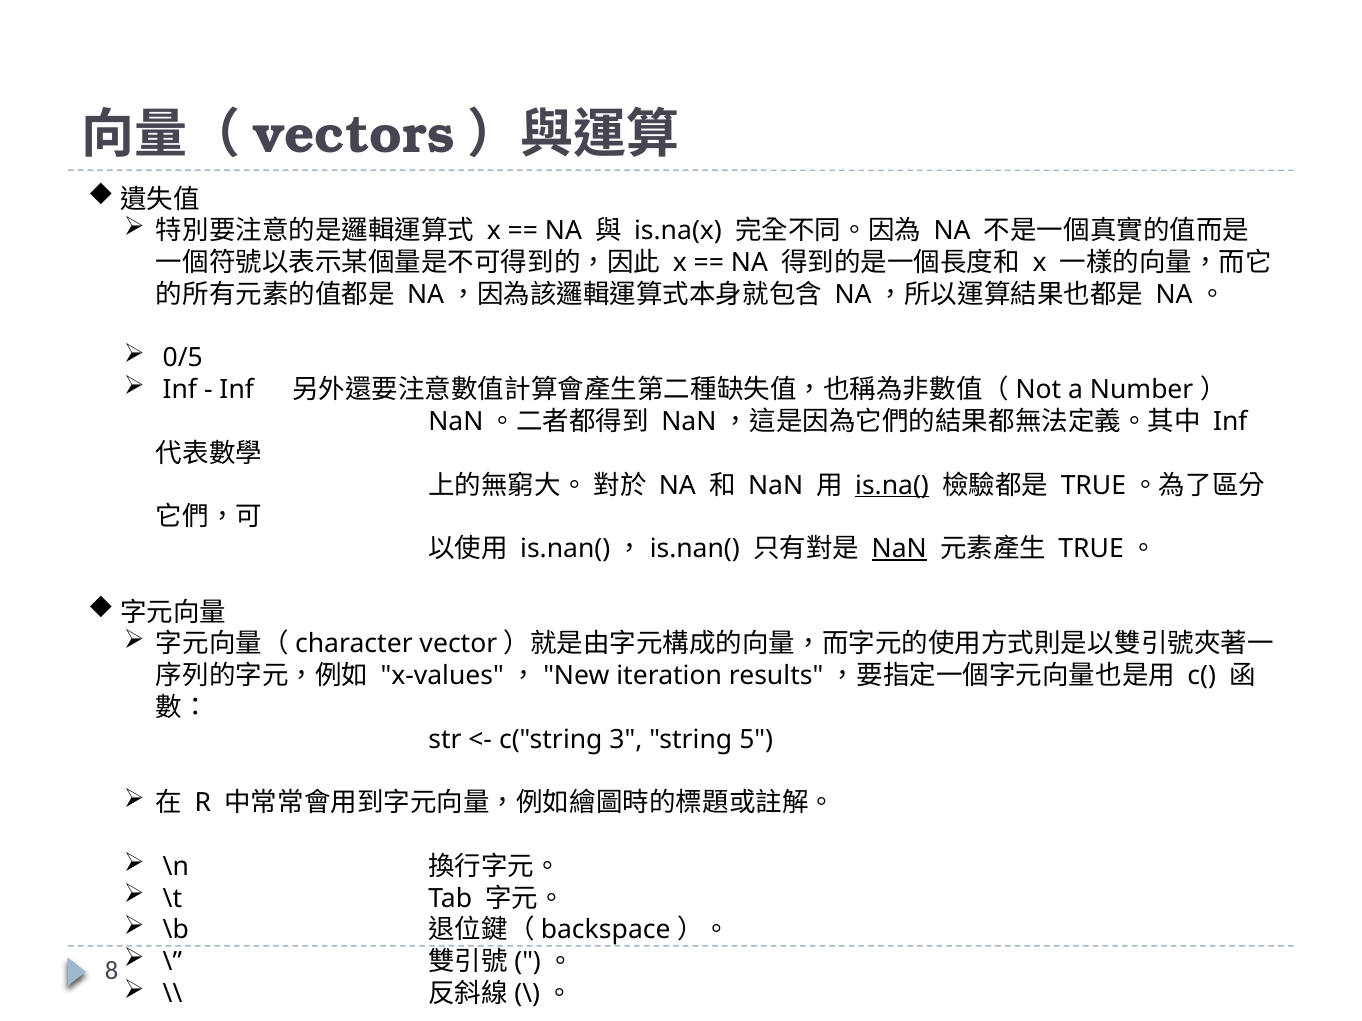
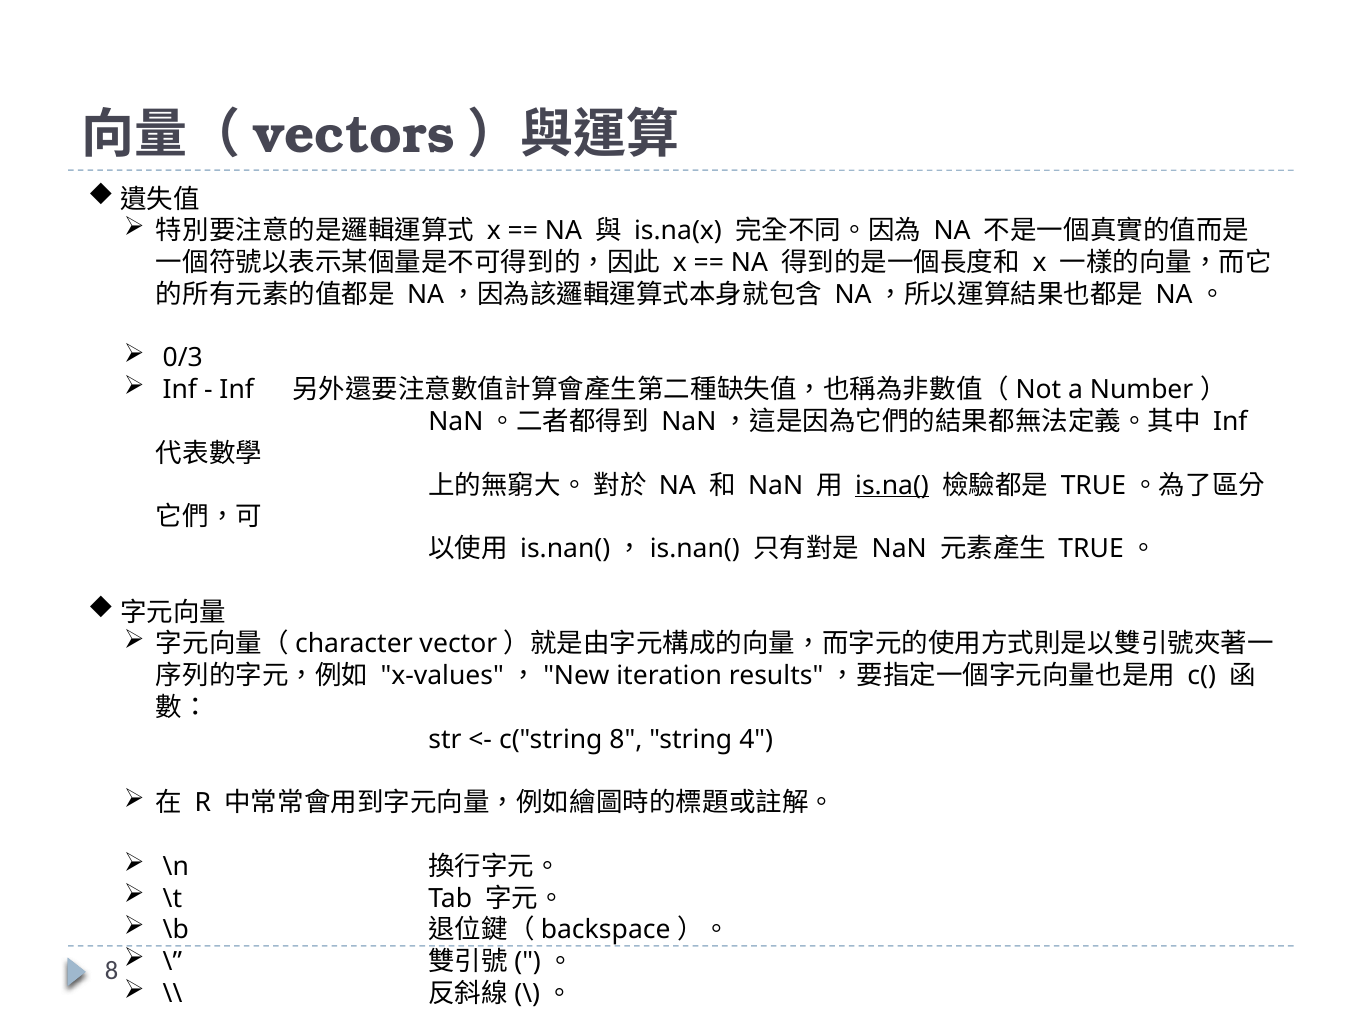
0/5: 0/5 -> 0/3 (183, 358)
NaN underline: present -> none (899, 549)
c("string 3: 3 -> 8 (626, 740)
5: 5 -> 4 (756, 740)
